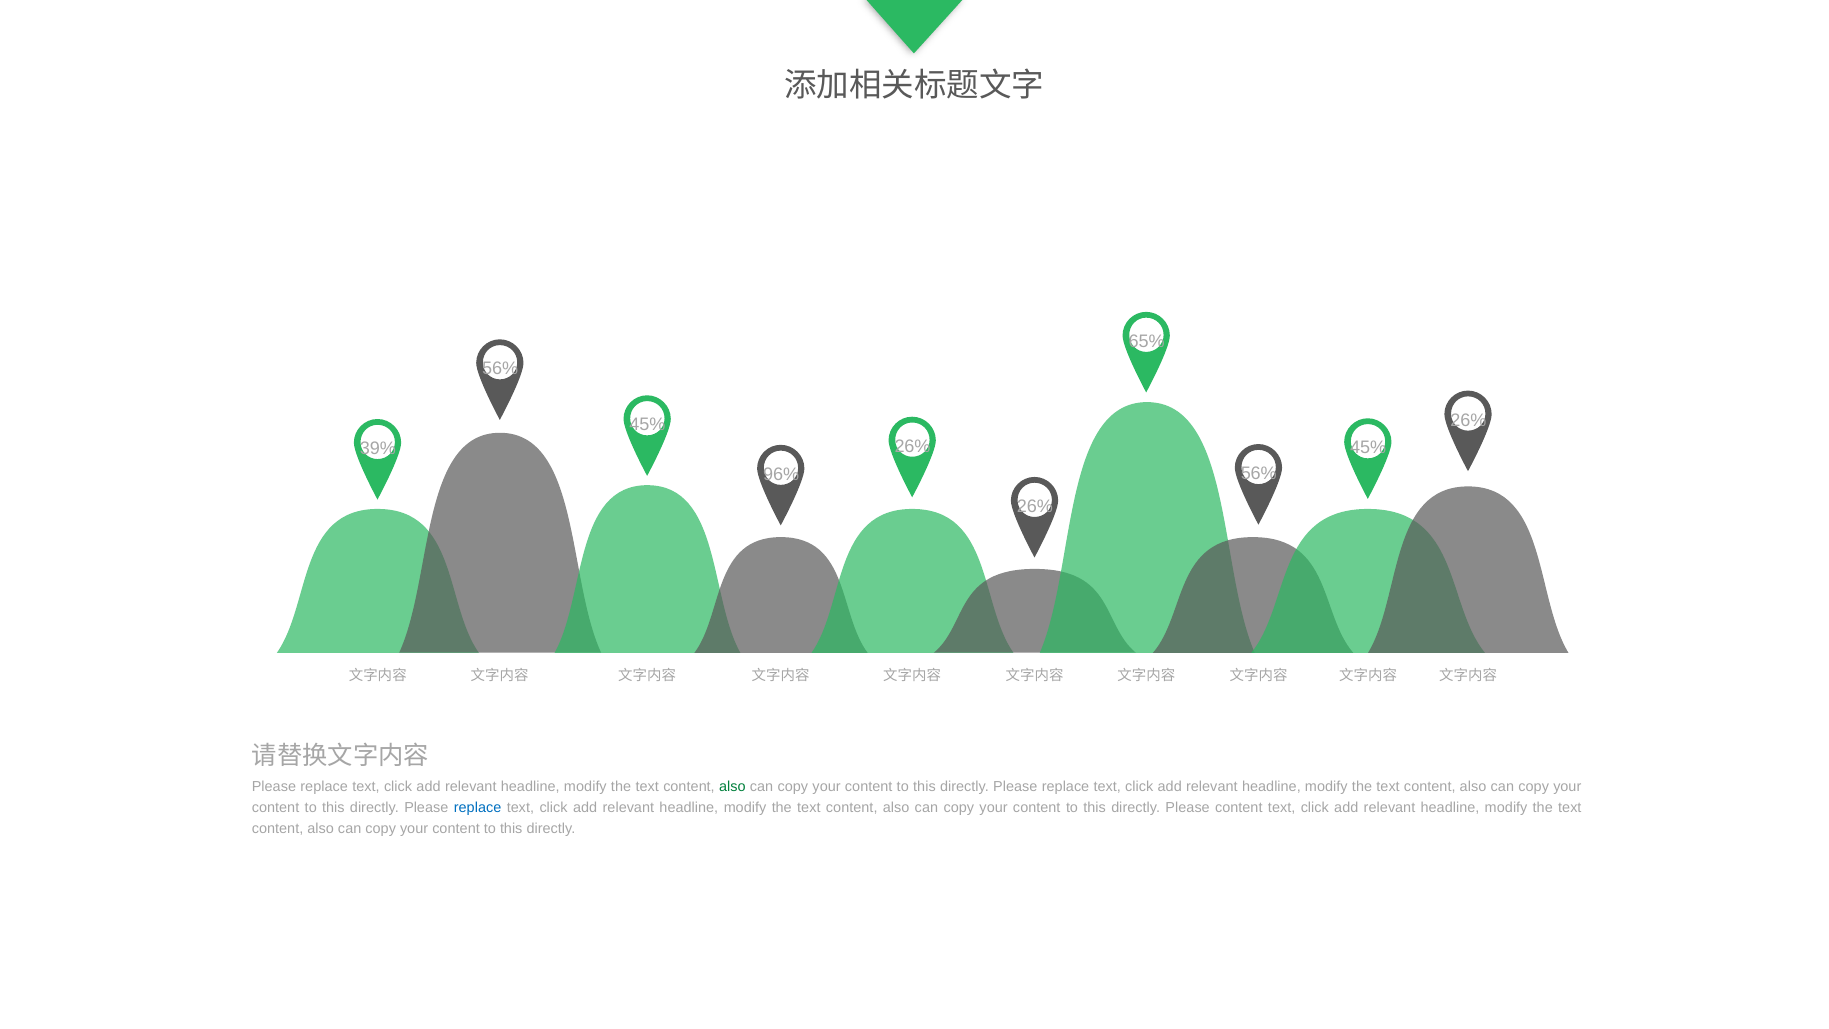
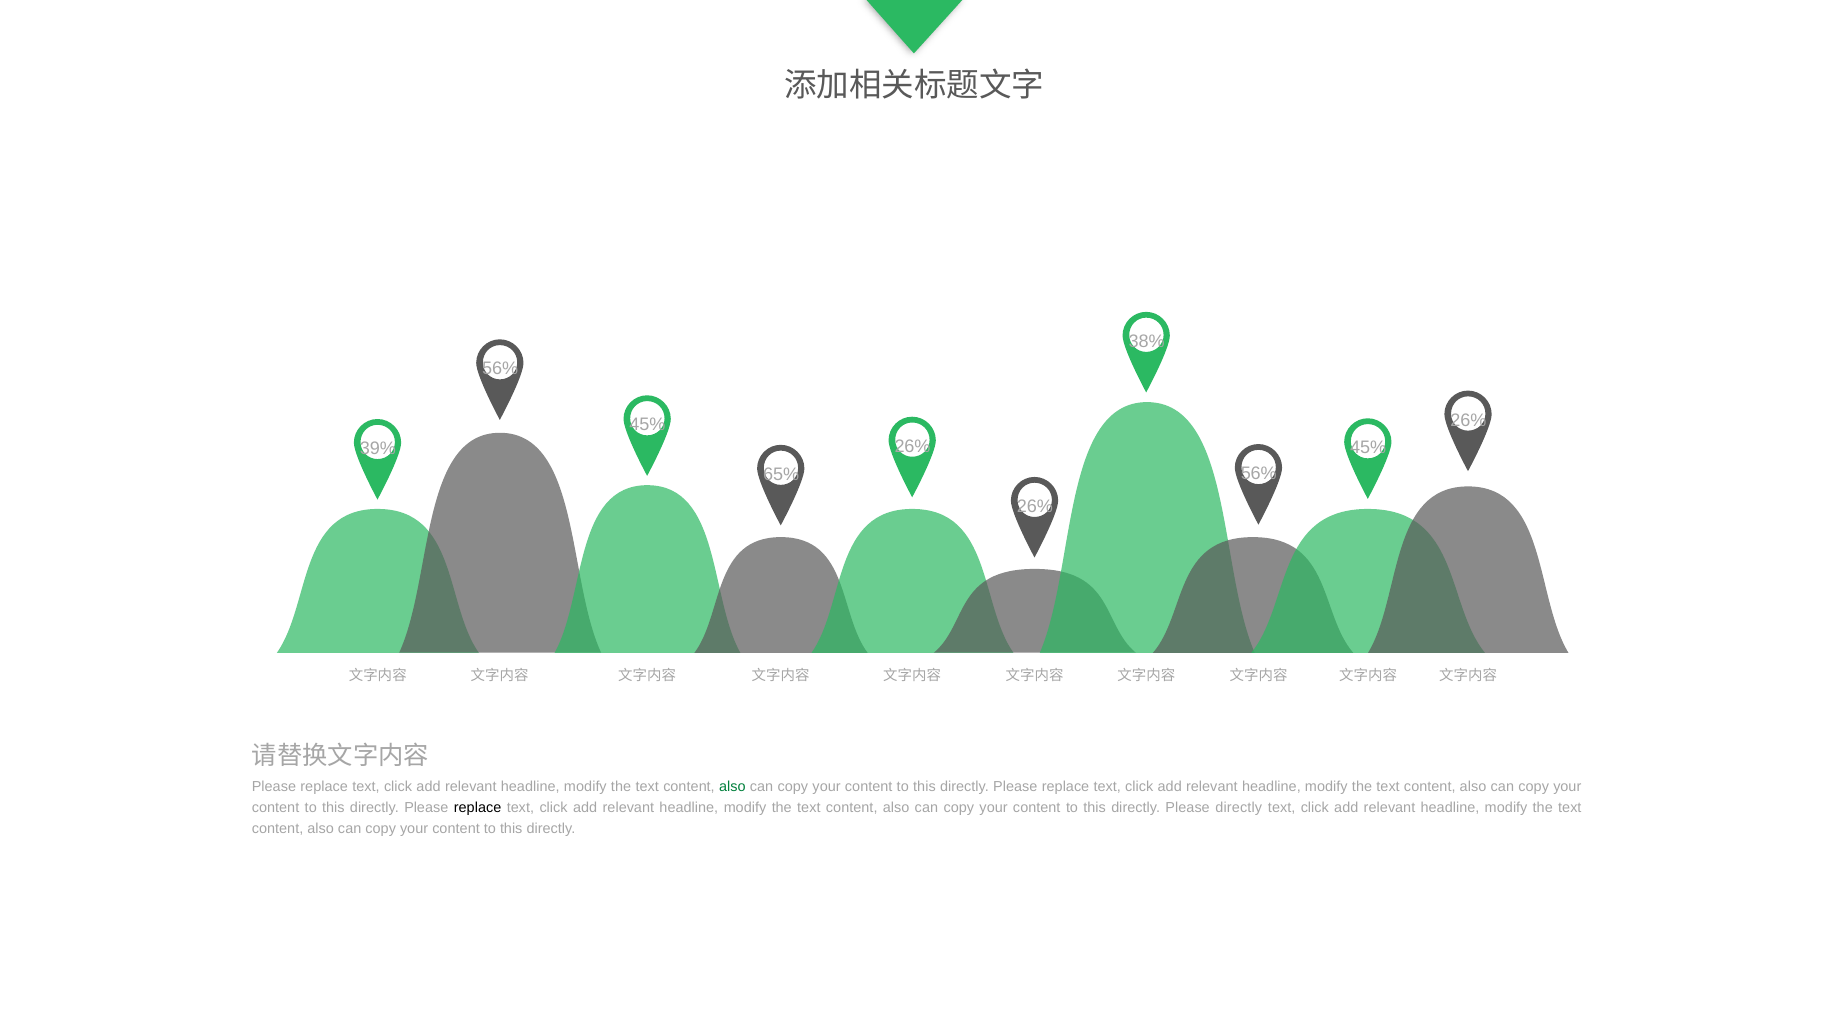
65%: 65% -> 38% (1147, 341)
96%: 96% -> 65% (781, 474)
replace colour: blue -> black (478, 808)
Please content: content -> directly (1239, 808)
